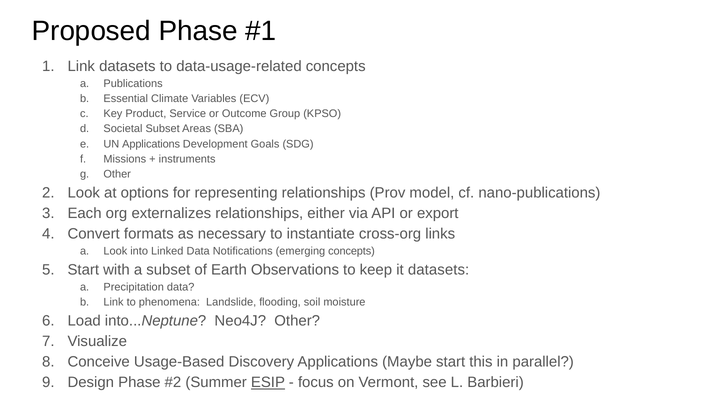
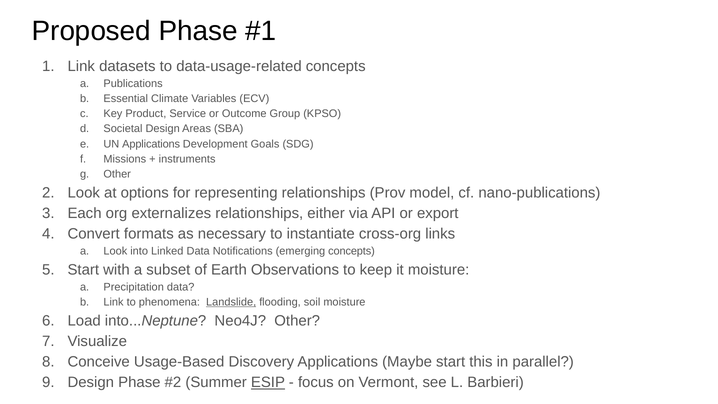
Societal Subset: Subset -> Design (163, 129)
it datasets: datasets -> moisture (439, 270)
Landslide underline: none -> present (231, 302)
